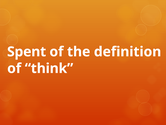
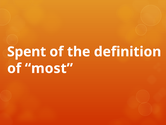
think: think -> most (49, 68)
